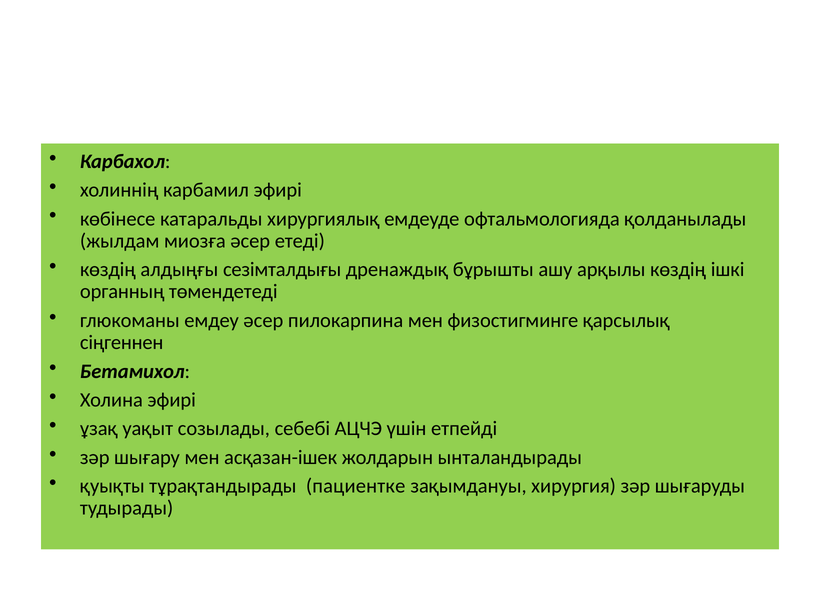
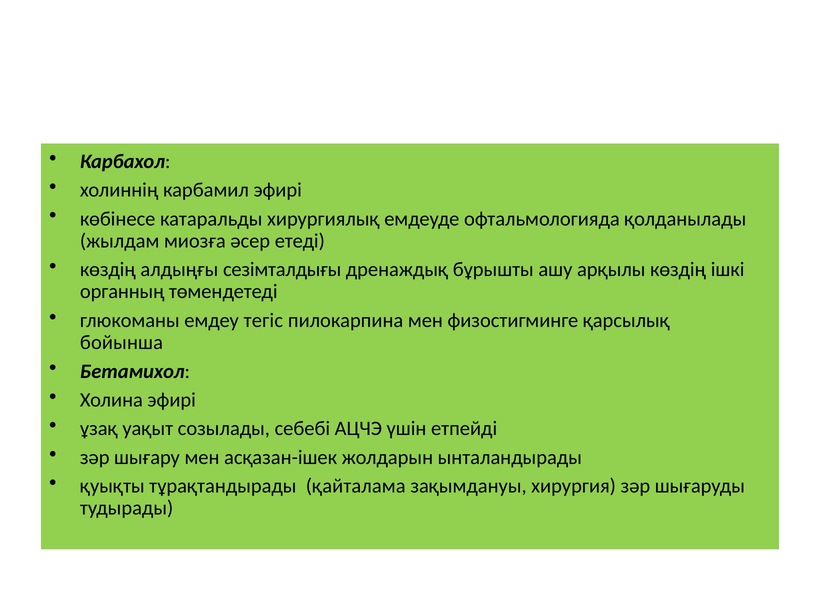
емдеу әсер: әсер -> тегіс (263, 320)
сіңгеннен: сіңгеннен -> бойынша (121, 343)
пациентке: пациентке -> қайталама (356, 486)
